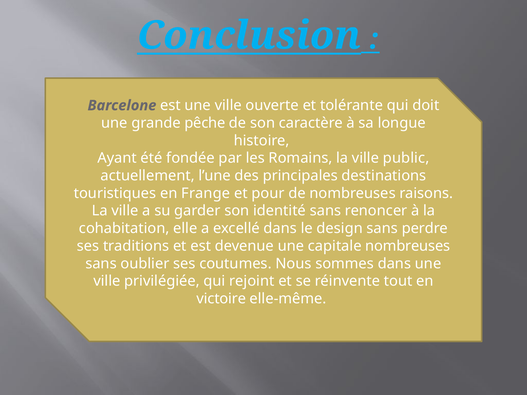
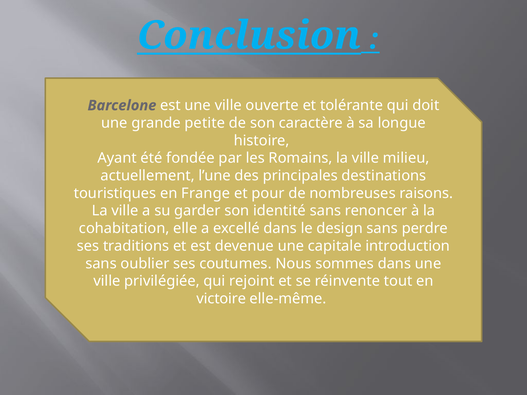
pêche: pêche -> petite (205, 123)
public: public -> milieu (406, 158)
capitale nombreuses: nombreuses -> introduction (408, 246)
